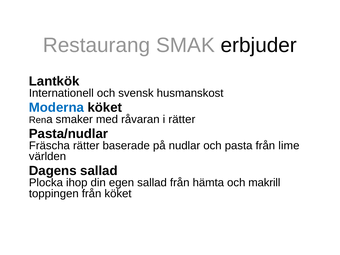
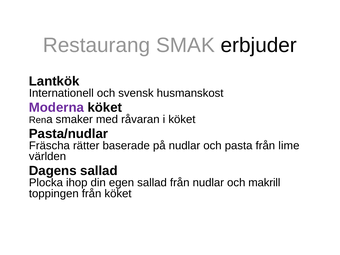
Moderna colour: blue -> purple (56, 107)
i rätter: rätter -> köket (182, 119)
från hämta: hämta -> nudlar (208, 183)
